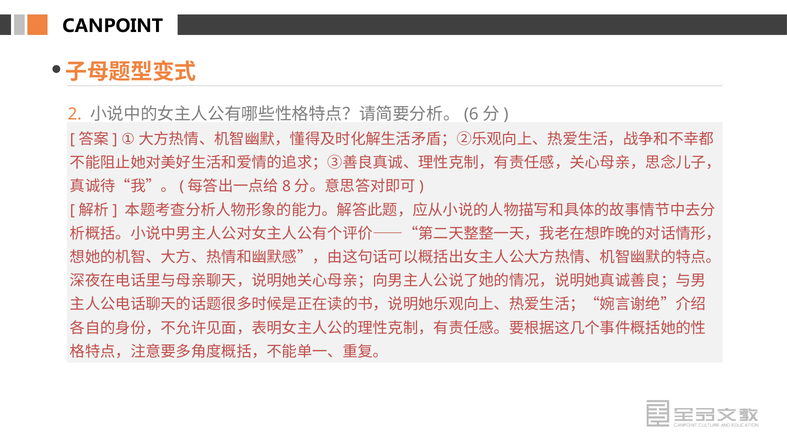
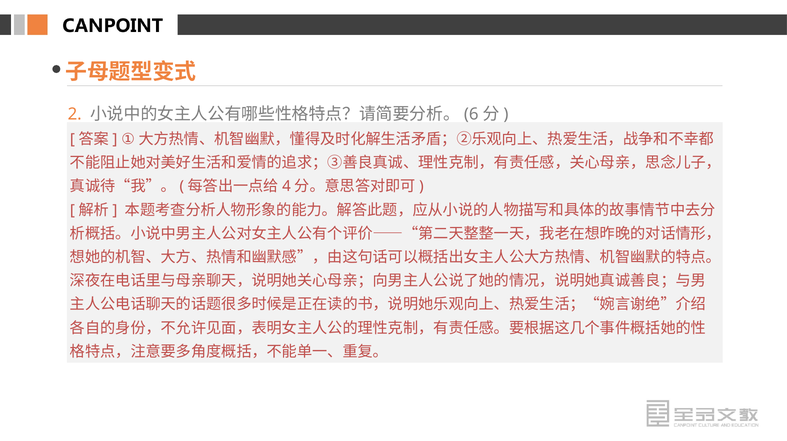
8: 8 -> 4 (287, 187)
